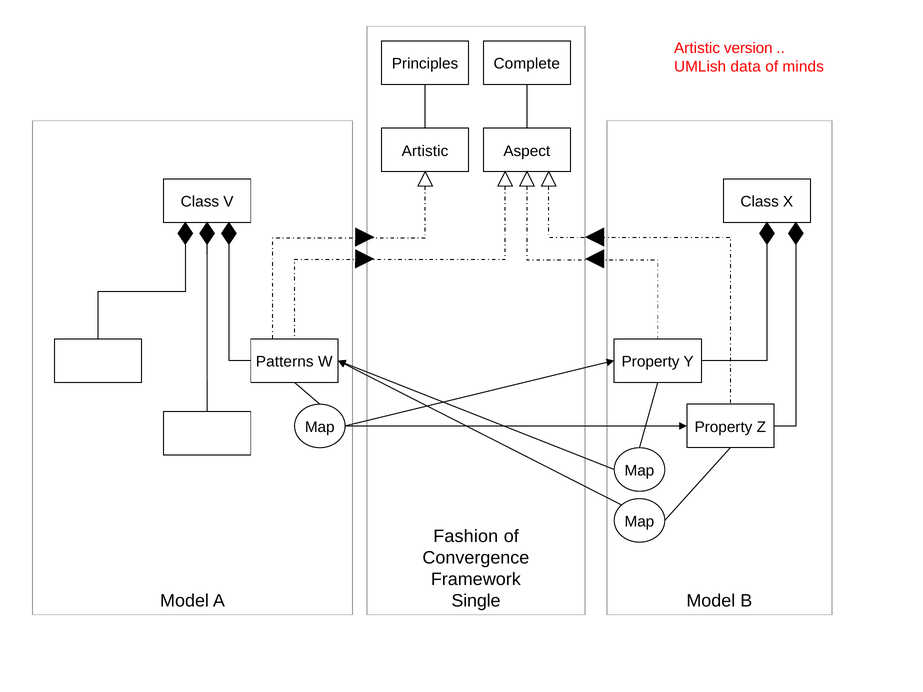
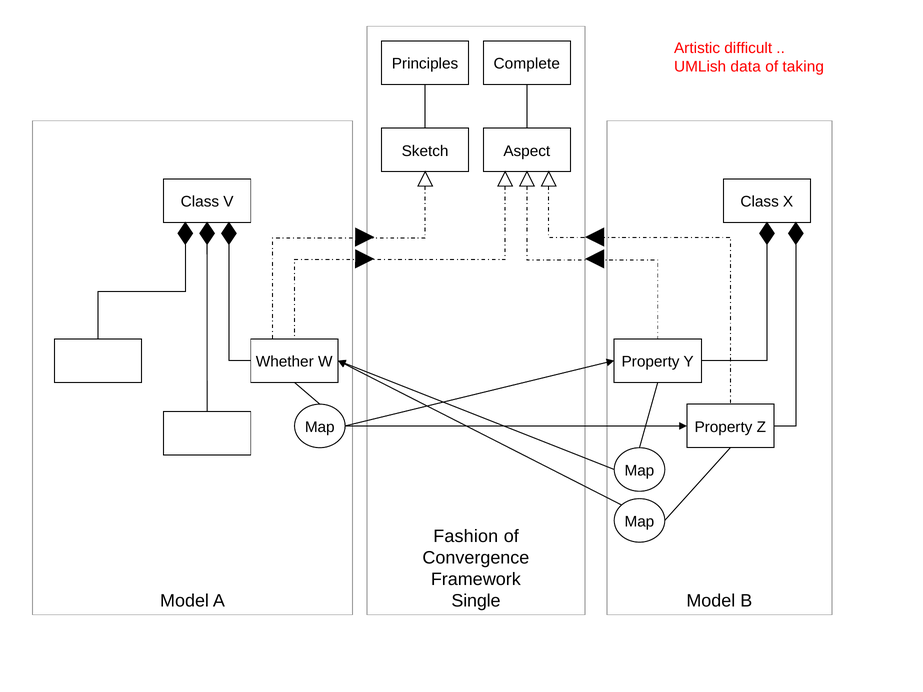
version: version -> difficult (748, 48)
minds: minds -> taking (803, 67)
Artistic: Artistic -> Sketch (425, 151)
Patterns: Patterns -> Whether (285, 362)
